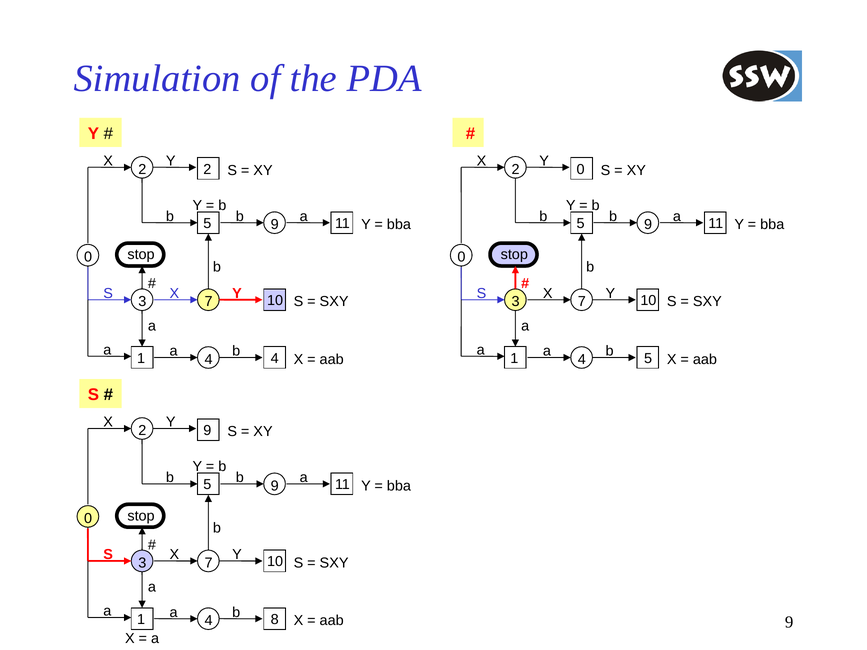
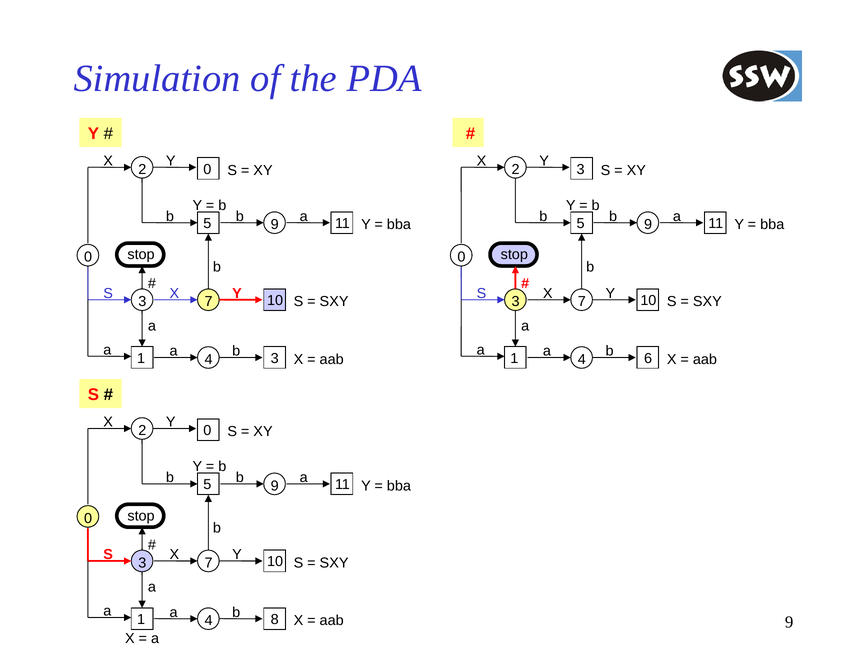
2: 2 -> 0 (207, 169)
2 0: 0 -> 3 (581, 169)
4: 4 -> 3 (275, 358)
a 5: 5 -> 6 (648, 358)
9: 9 -> 0 (207, 431)
